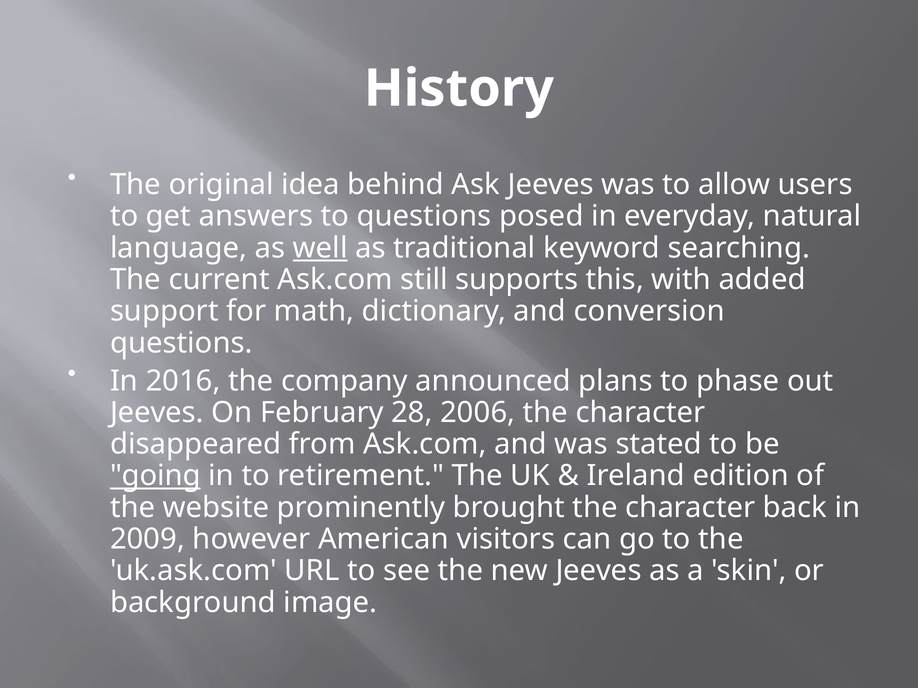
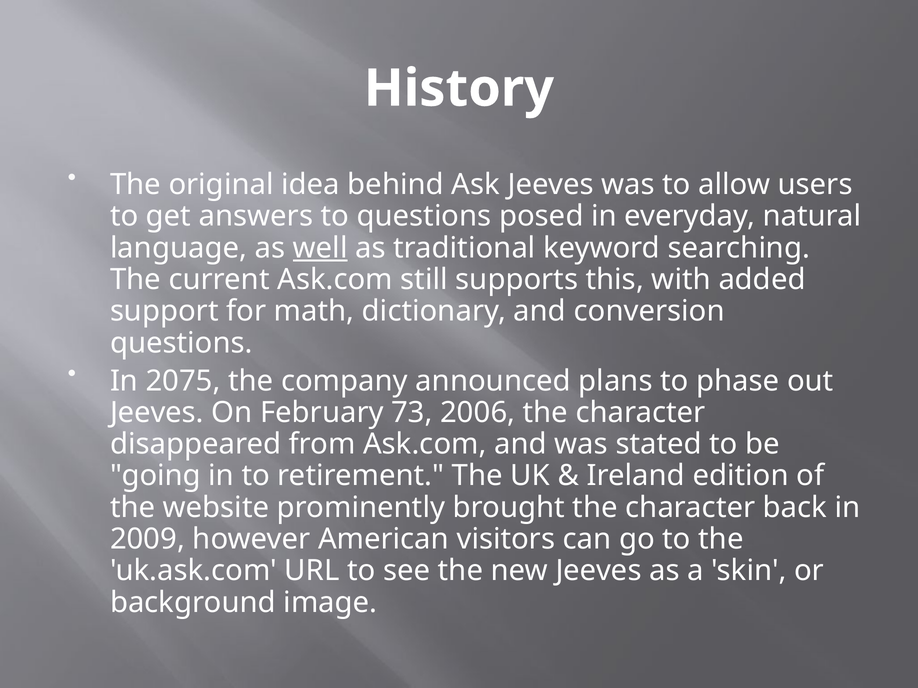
2016: 2016 -> 2075 (183, 381)
28: 28 -> 73 (412, 413)
going underline: present -> none (155, 476)
